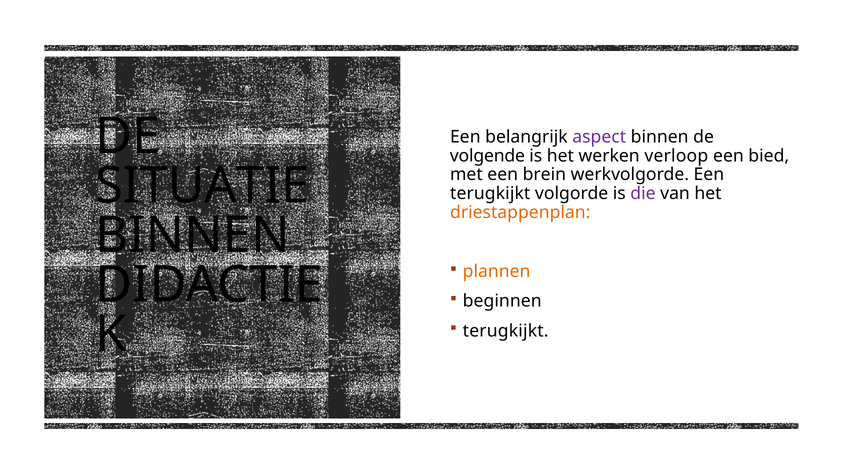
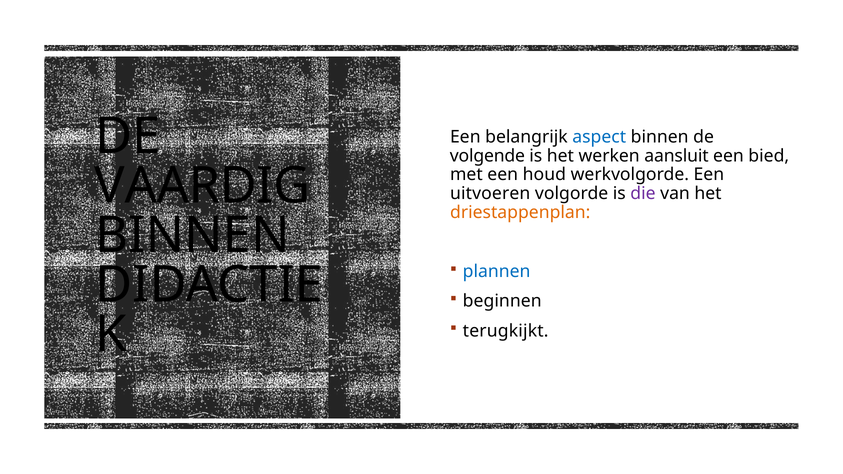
aspect colour: purple -> blue (599, 137)
verloop: verloop -> aansluit (676, 156)
brein: brein -> houd (544, 175)
SITUATIE: SITUATIE -> VAARDIG (202, 186)
terugkijkt: terugkijkt -> uitvoeren (490, 194)
plannen colour: orange -> blue (497, 272)
